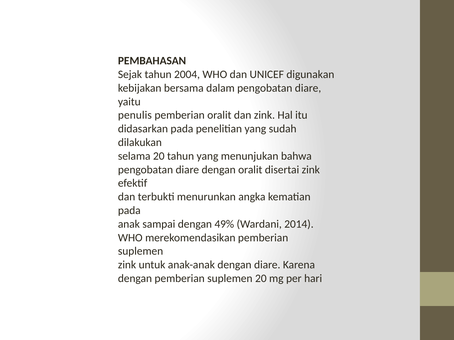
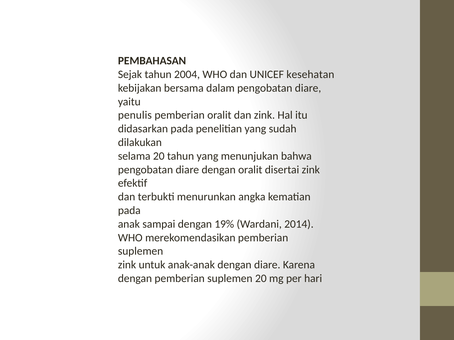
digunakan: digunakan -> kesehatan (310, 75)
49%: 49% -> 19% (224, 224)
